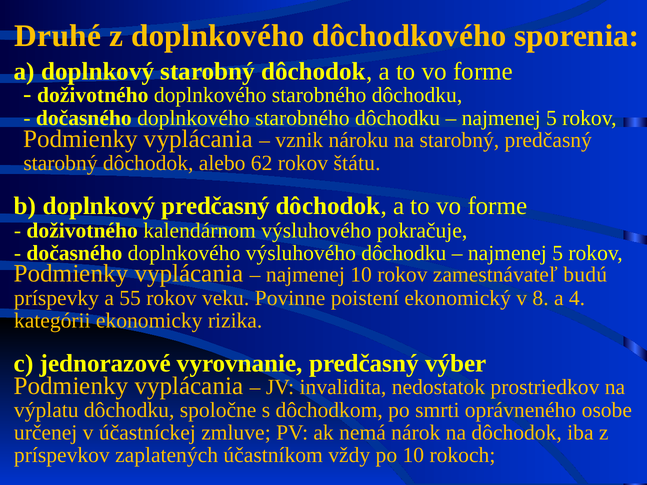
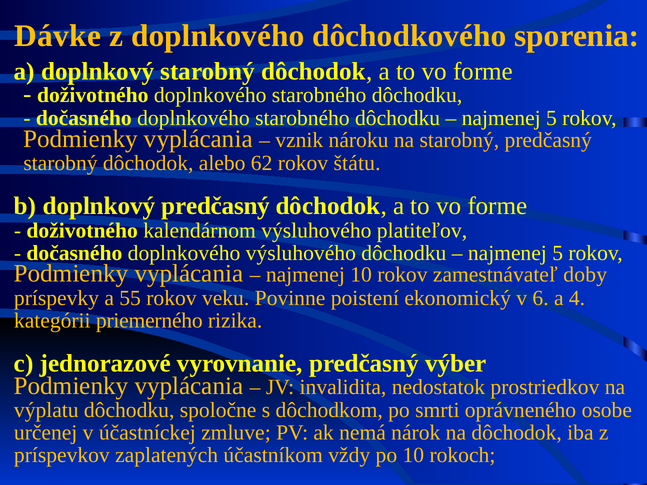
Druhé: Druhé -> Dávke (58, 36)
pokračuje: pokračuje -> platiteľov (422, 231)
budú: budú -> doby (585, 275)
8: 8 -> 6 (541, 298)
ekonomicky: ekonomicky -> priemerného (149, 321)
